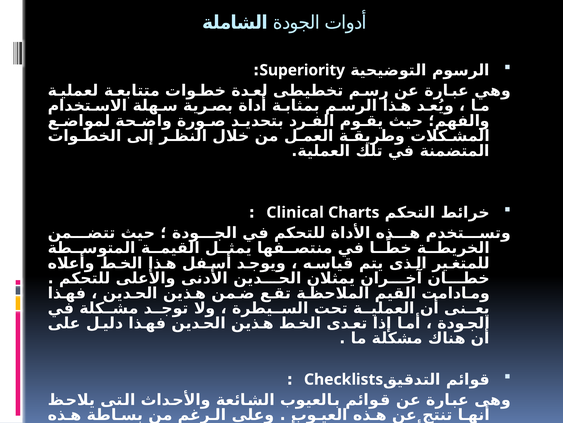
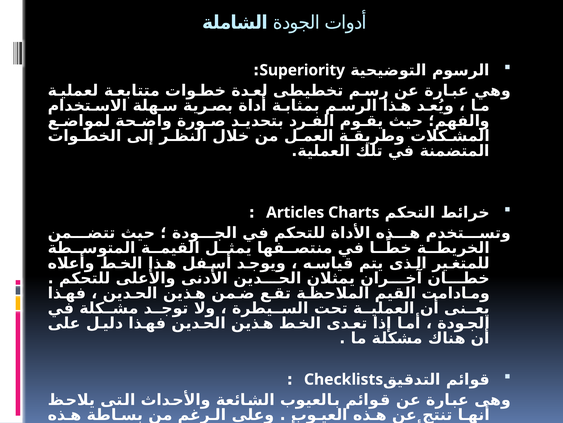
Clinical: Clinical -> Articles (295, 212)
